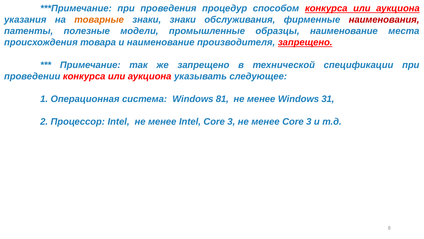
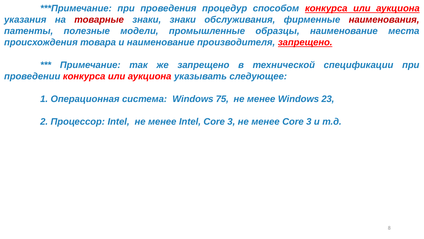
товарные colour: orange -> red (99, 20)
81: 81 -> 75 (222, 99)
31: 31 -> 23 (328, 99)
